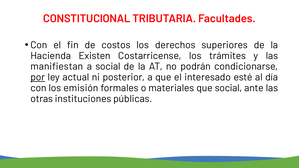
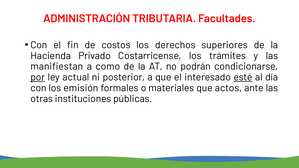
CONSTITUCIONAL: CONSTITUCIONAL -> ADMINISTRACIÓN (87, 19)
Existen: Existen -> Privado (95, 56)
a social: social -> como (108, 67)
esté underline: none -> present (243, 77)
que social: social -> actos (228, 88)
